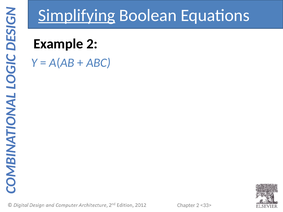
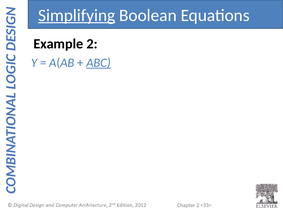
ABC underline: none -> present (99, 63)
